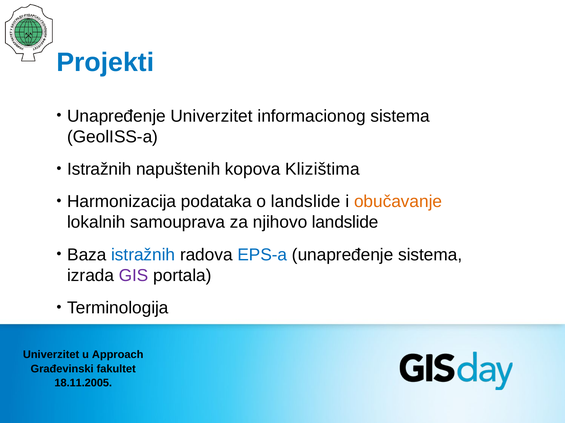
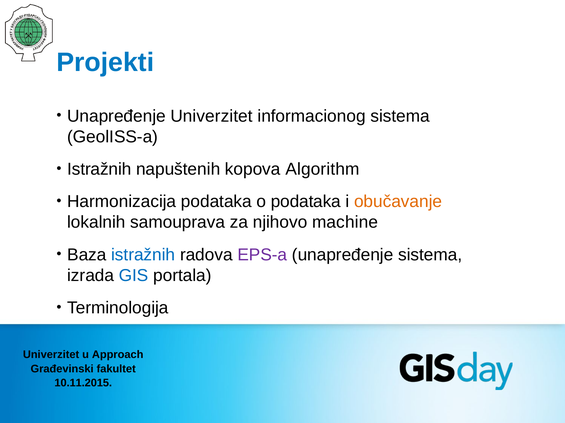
Klizištima: Klizištima -> Algorithm (323, 170)
o landslide: landslide -> podataka (306, 202)
njihovo landslide: landslide -> machine (345, 223)
EPS-a colour: blue -> purple (262, 255)
GIS colour: purple -> blue (134, 276)
18.11.2005: 18.11.2005 -> 10.11.2015 (83, 384)
